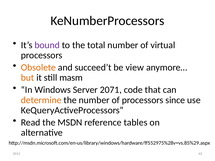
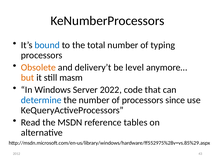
bound colour: purple -> blue (47, 45)
virtual: virtual -> typing (163, 45)
succeed’t: succeed’t -> delivery’t (93, 67)
view: view -> level (135, 67)
2071: 2071 -> 2022 (111, 90)
determine colour: orange -> blue (41, 100)
